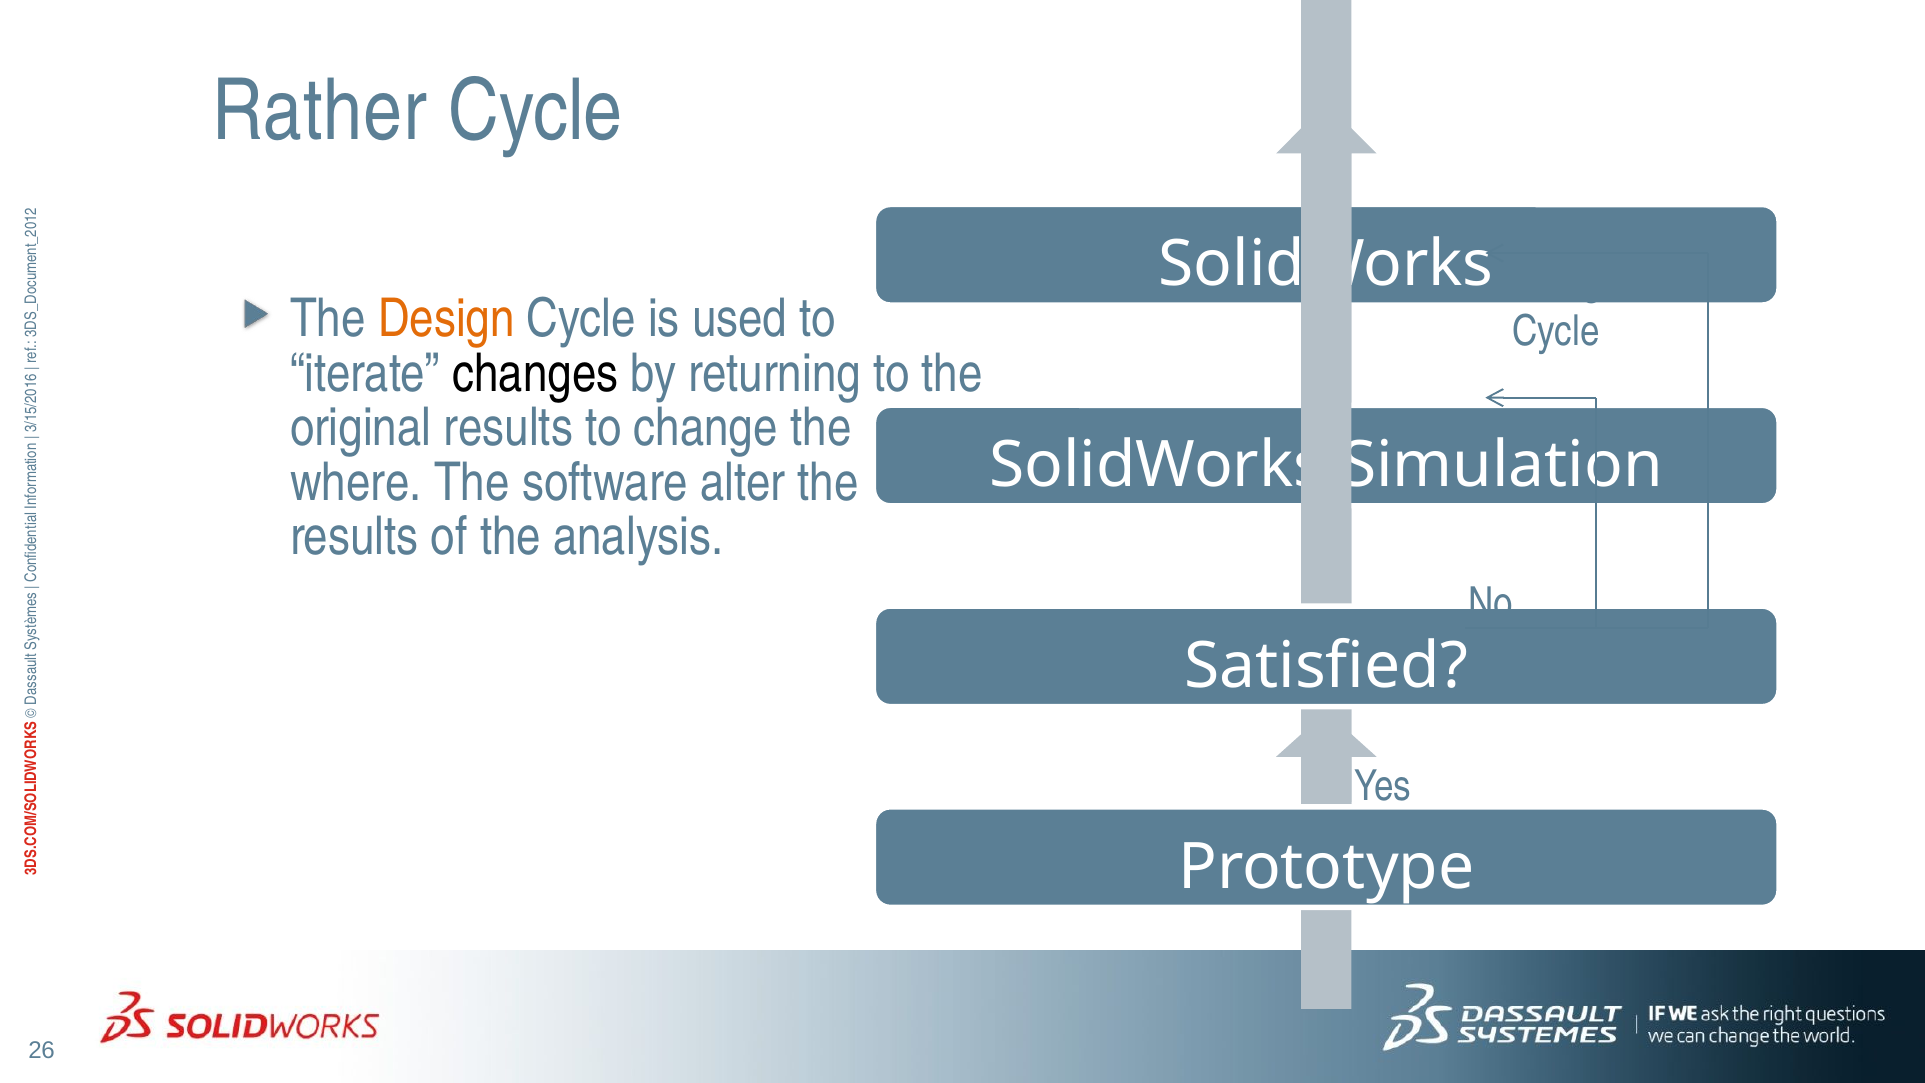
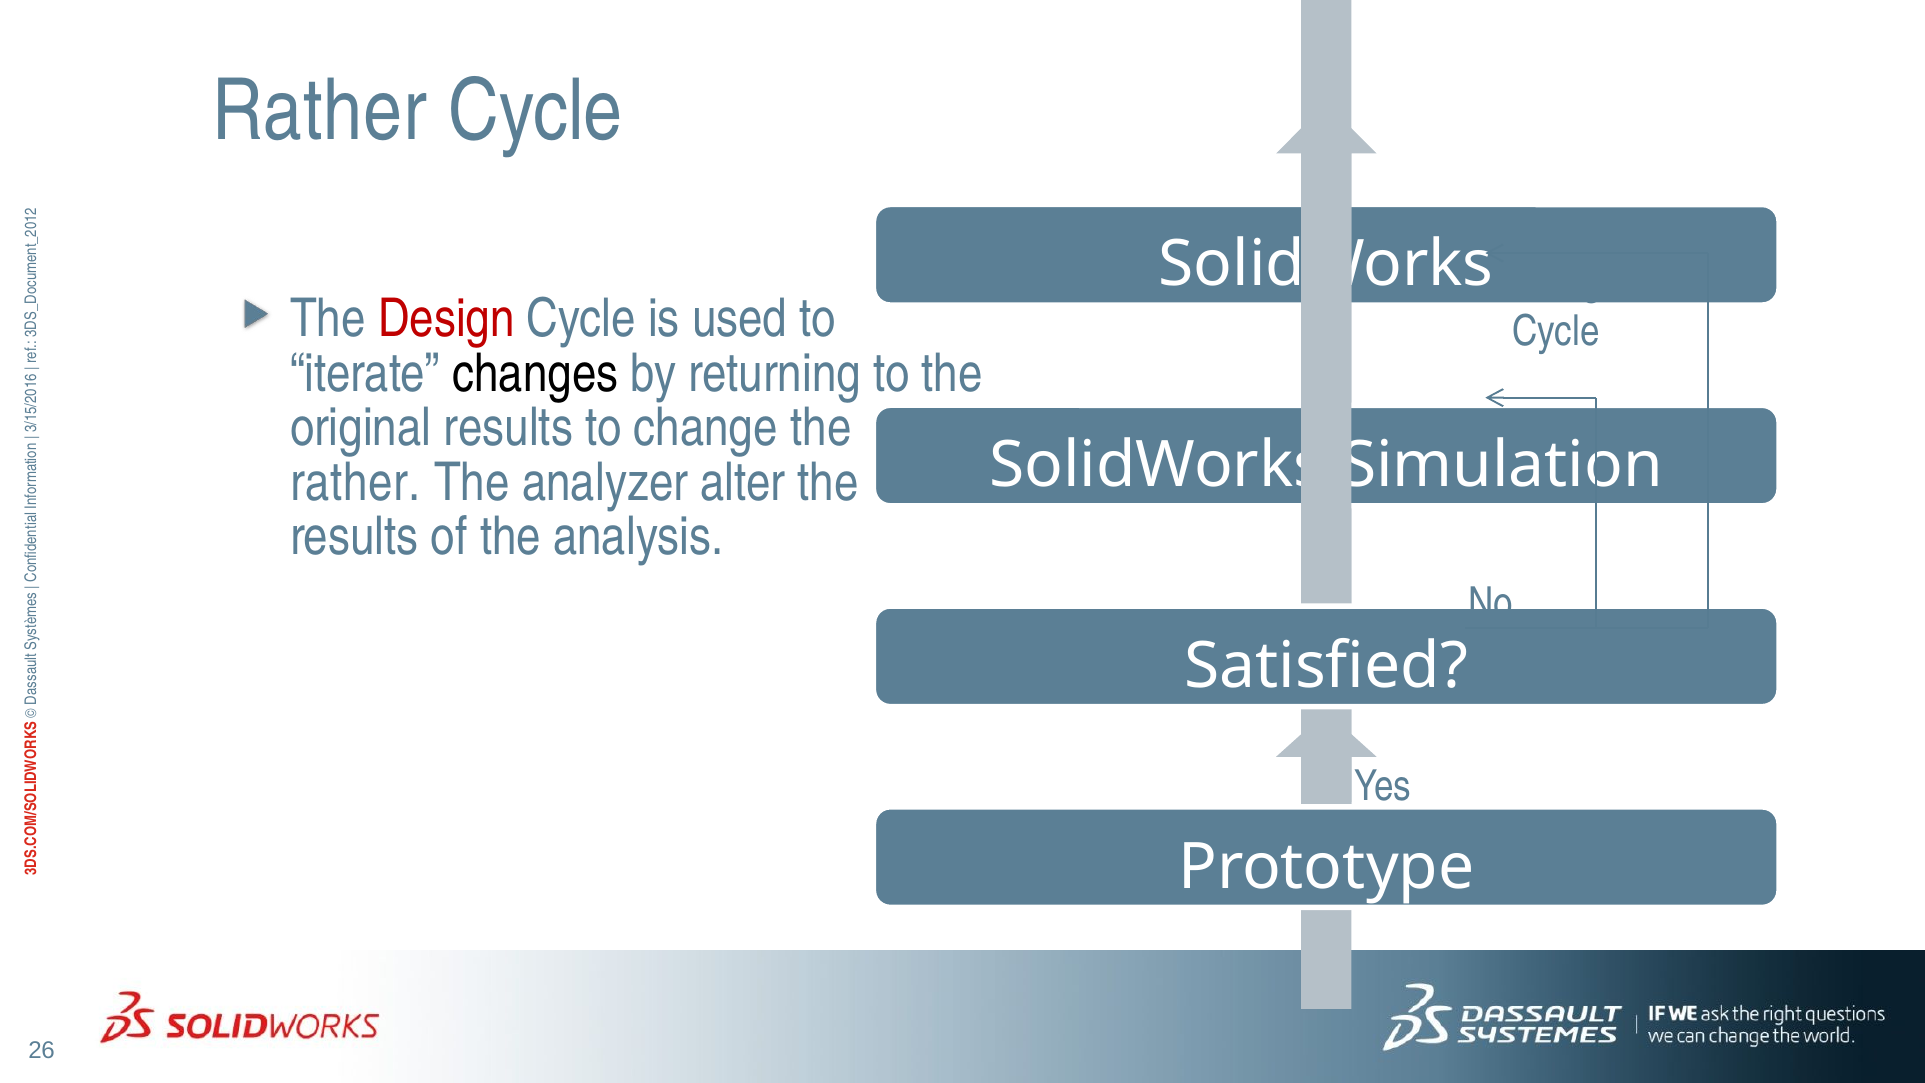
Design colour: orange -> red (446, 319)
where: where -> rather (356, 483)
software: software -> analyzer (605, 483)
